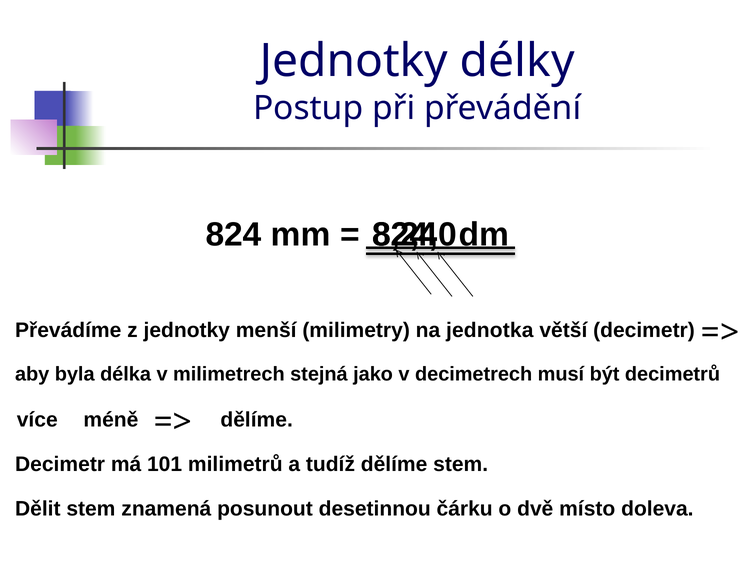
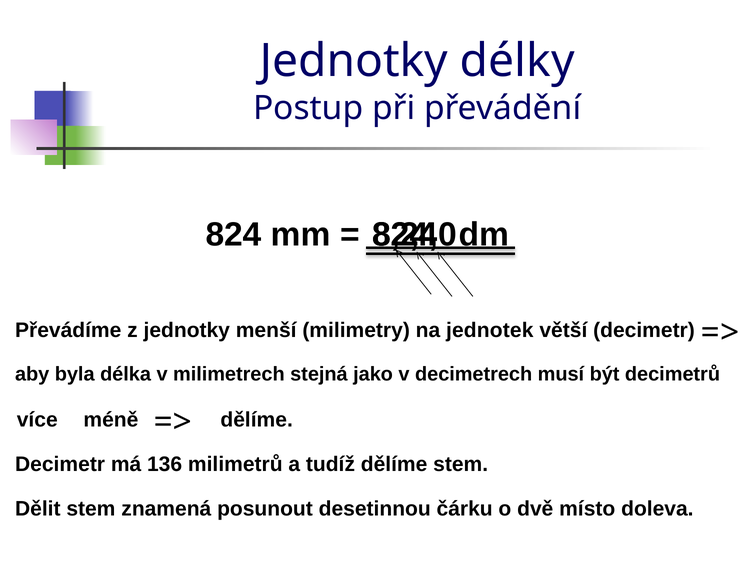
jednotka: jednotka -> jednotek (490, 330)
101: 101 -> 136 (165, 464)
